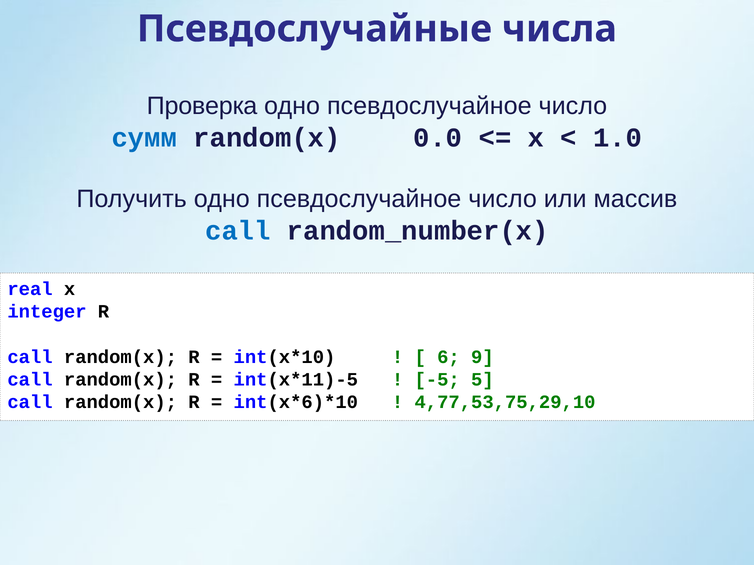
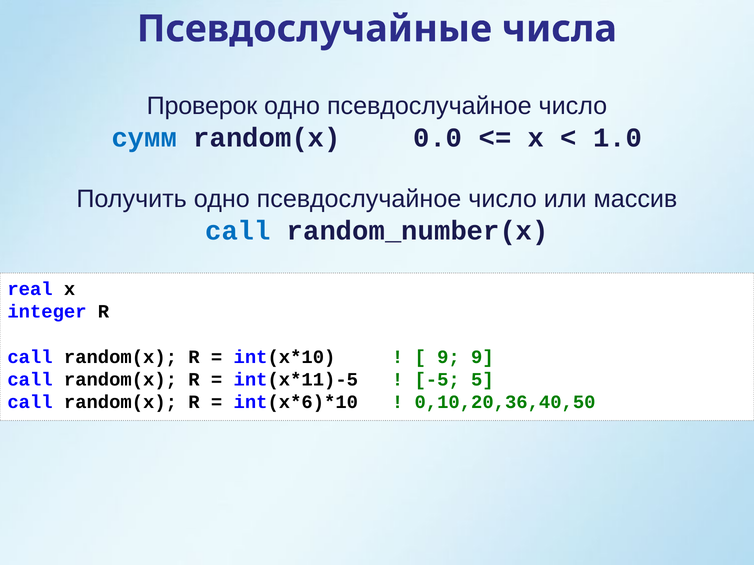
Проверка: Проверка -> Проверок (202, 106)
6: 6 -> 9 (448, 357)
4,77,53,75,29,10: 4,77,53,75,29,10 -> 0,10,20,36,40,50 (505, 403)
